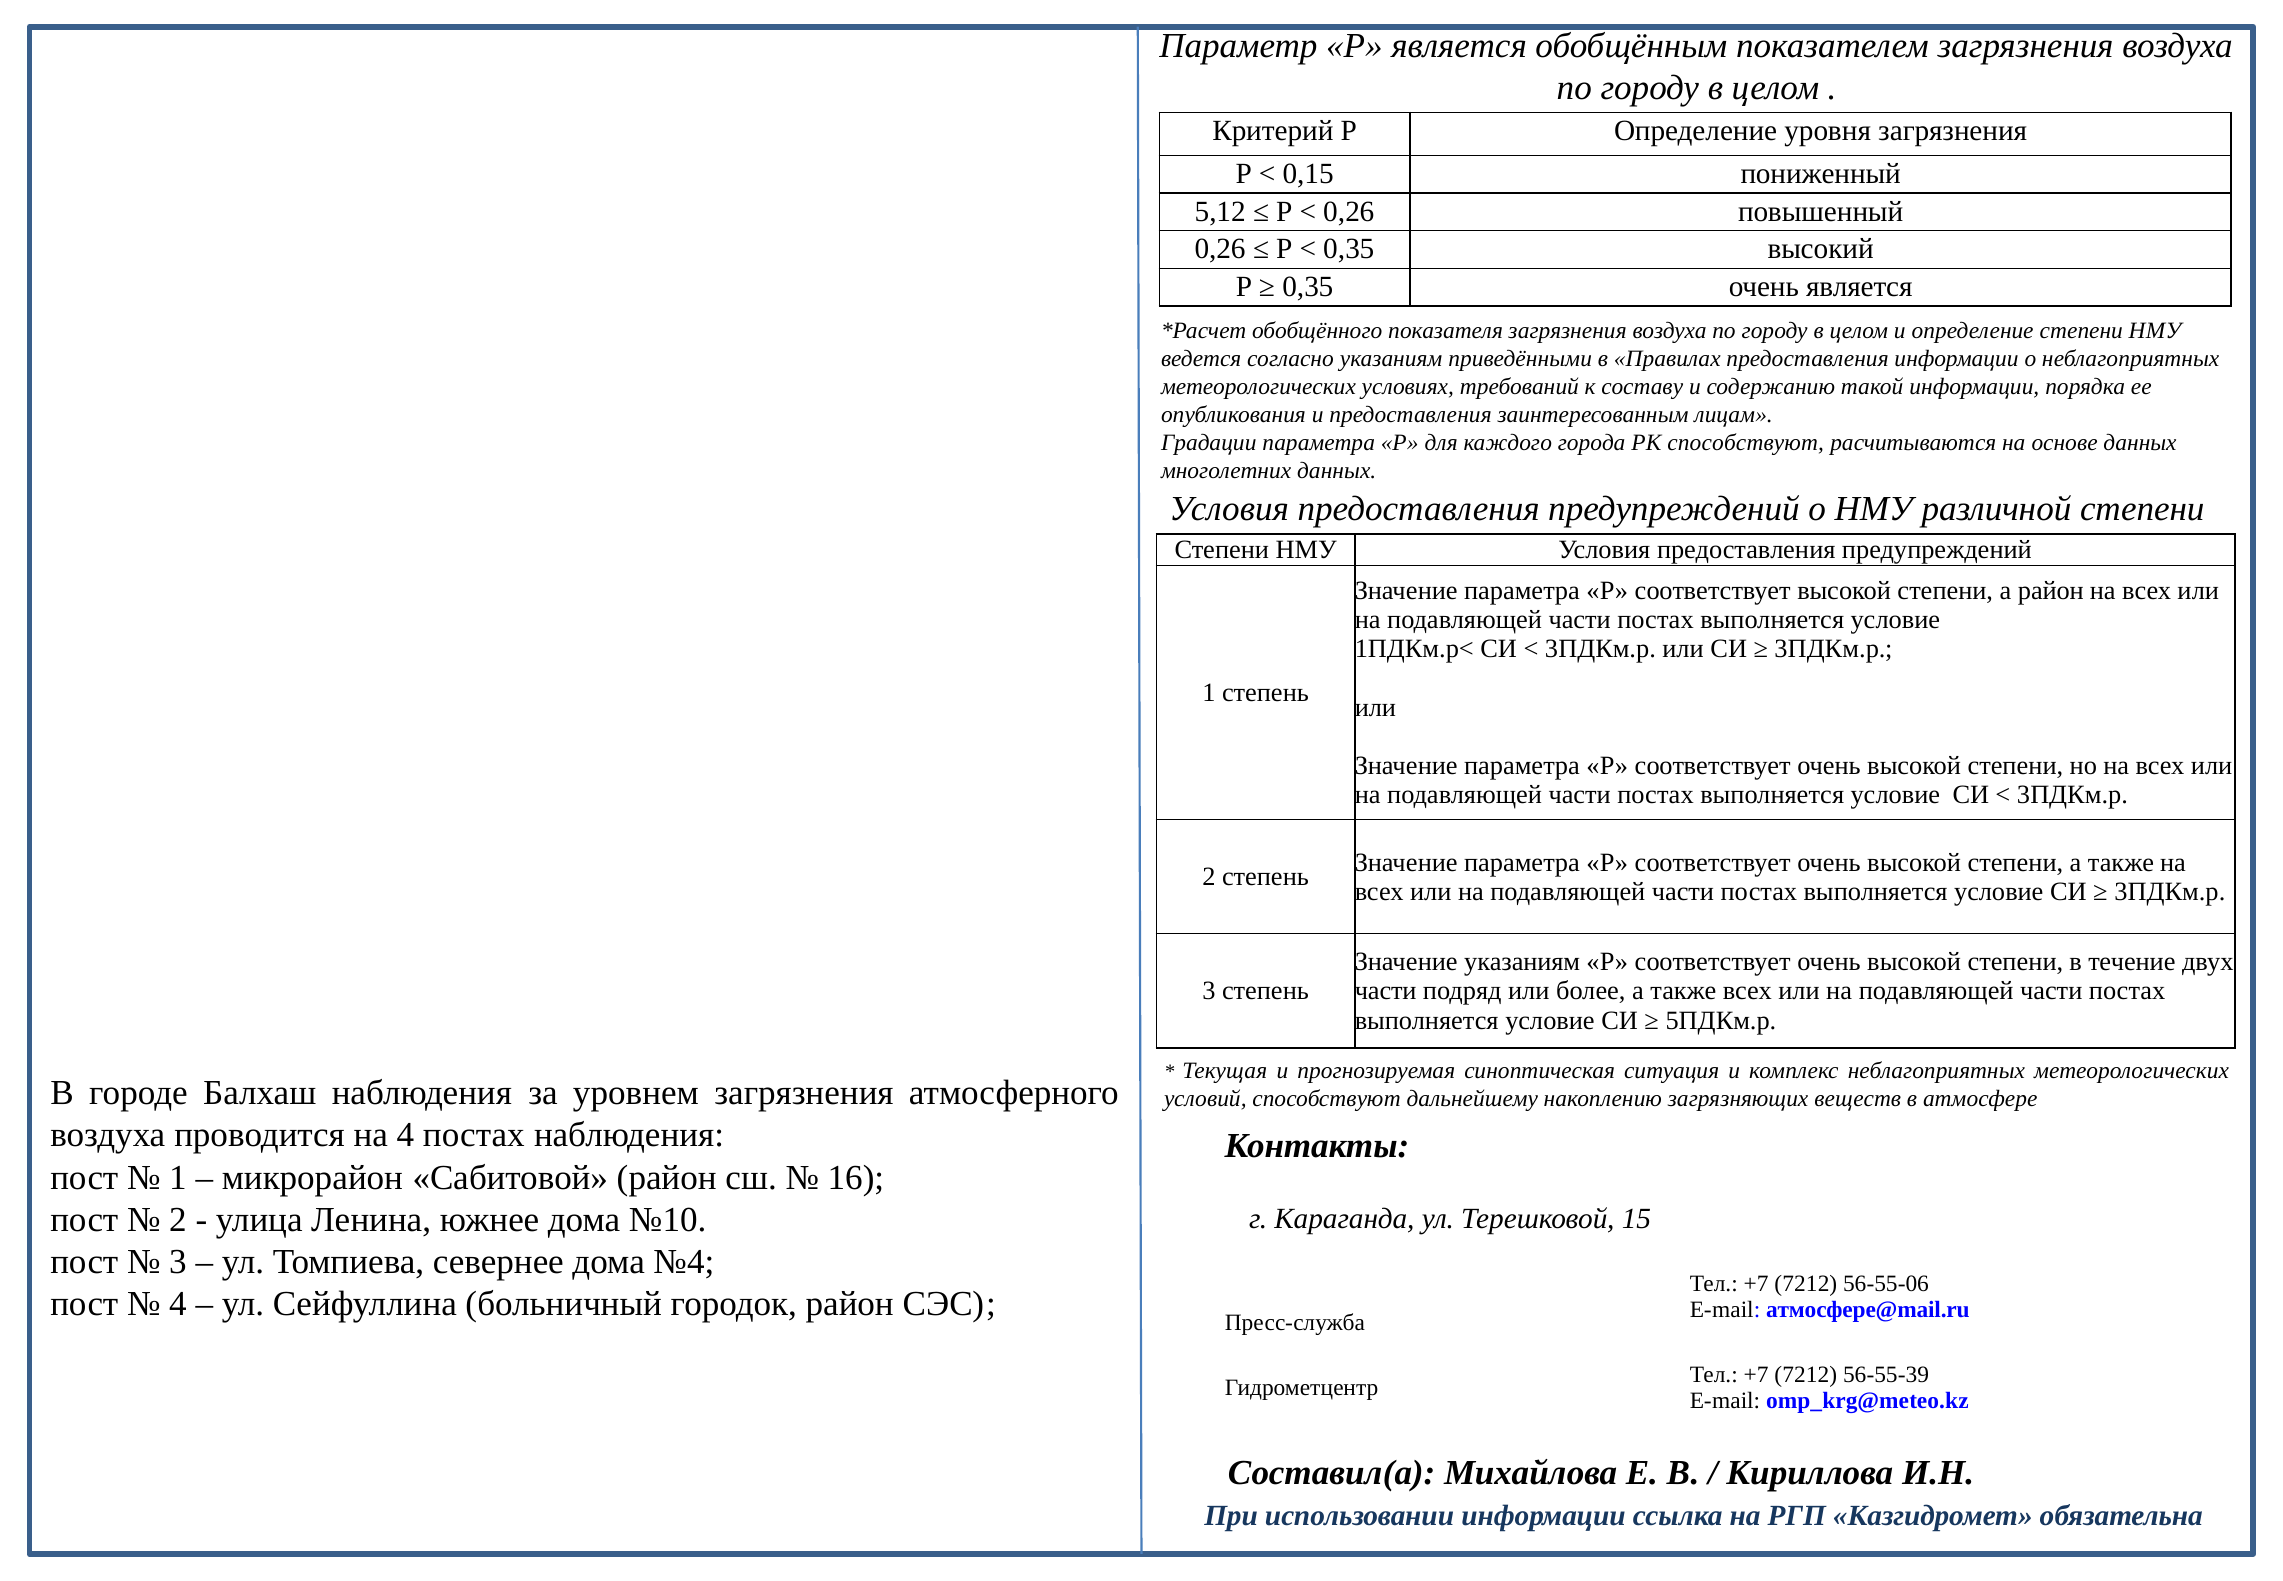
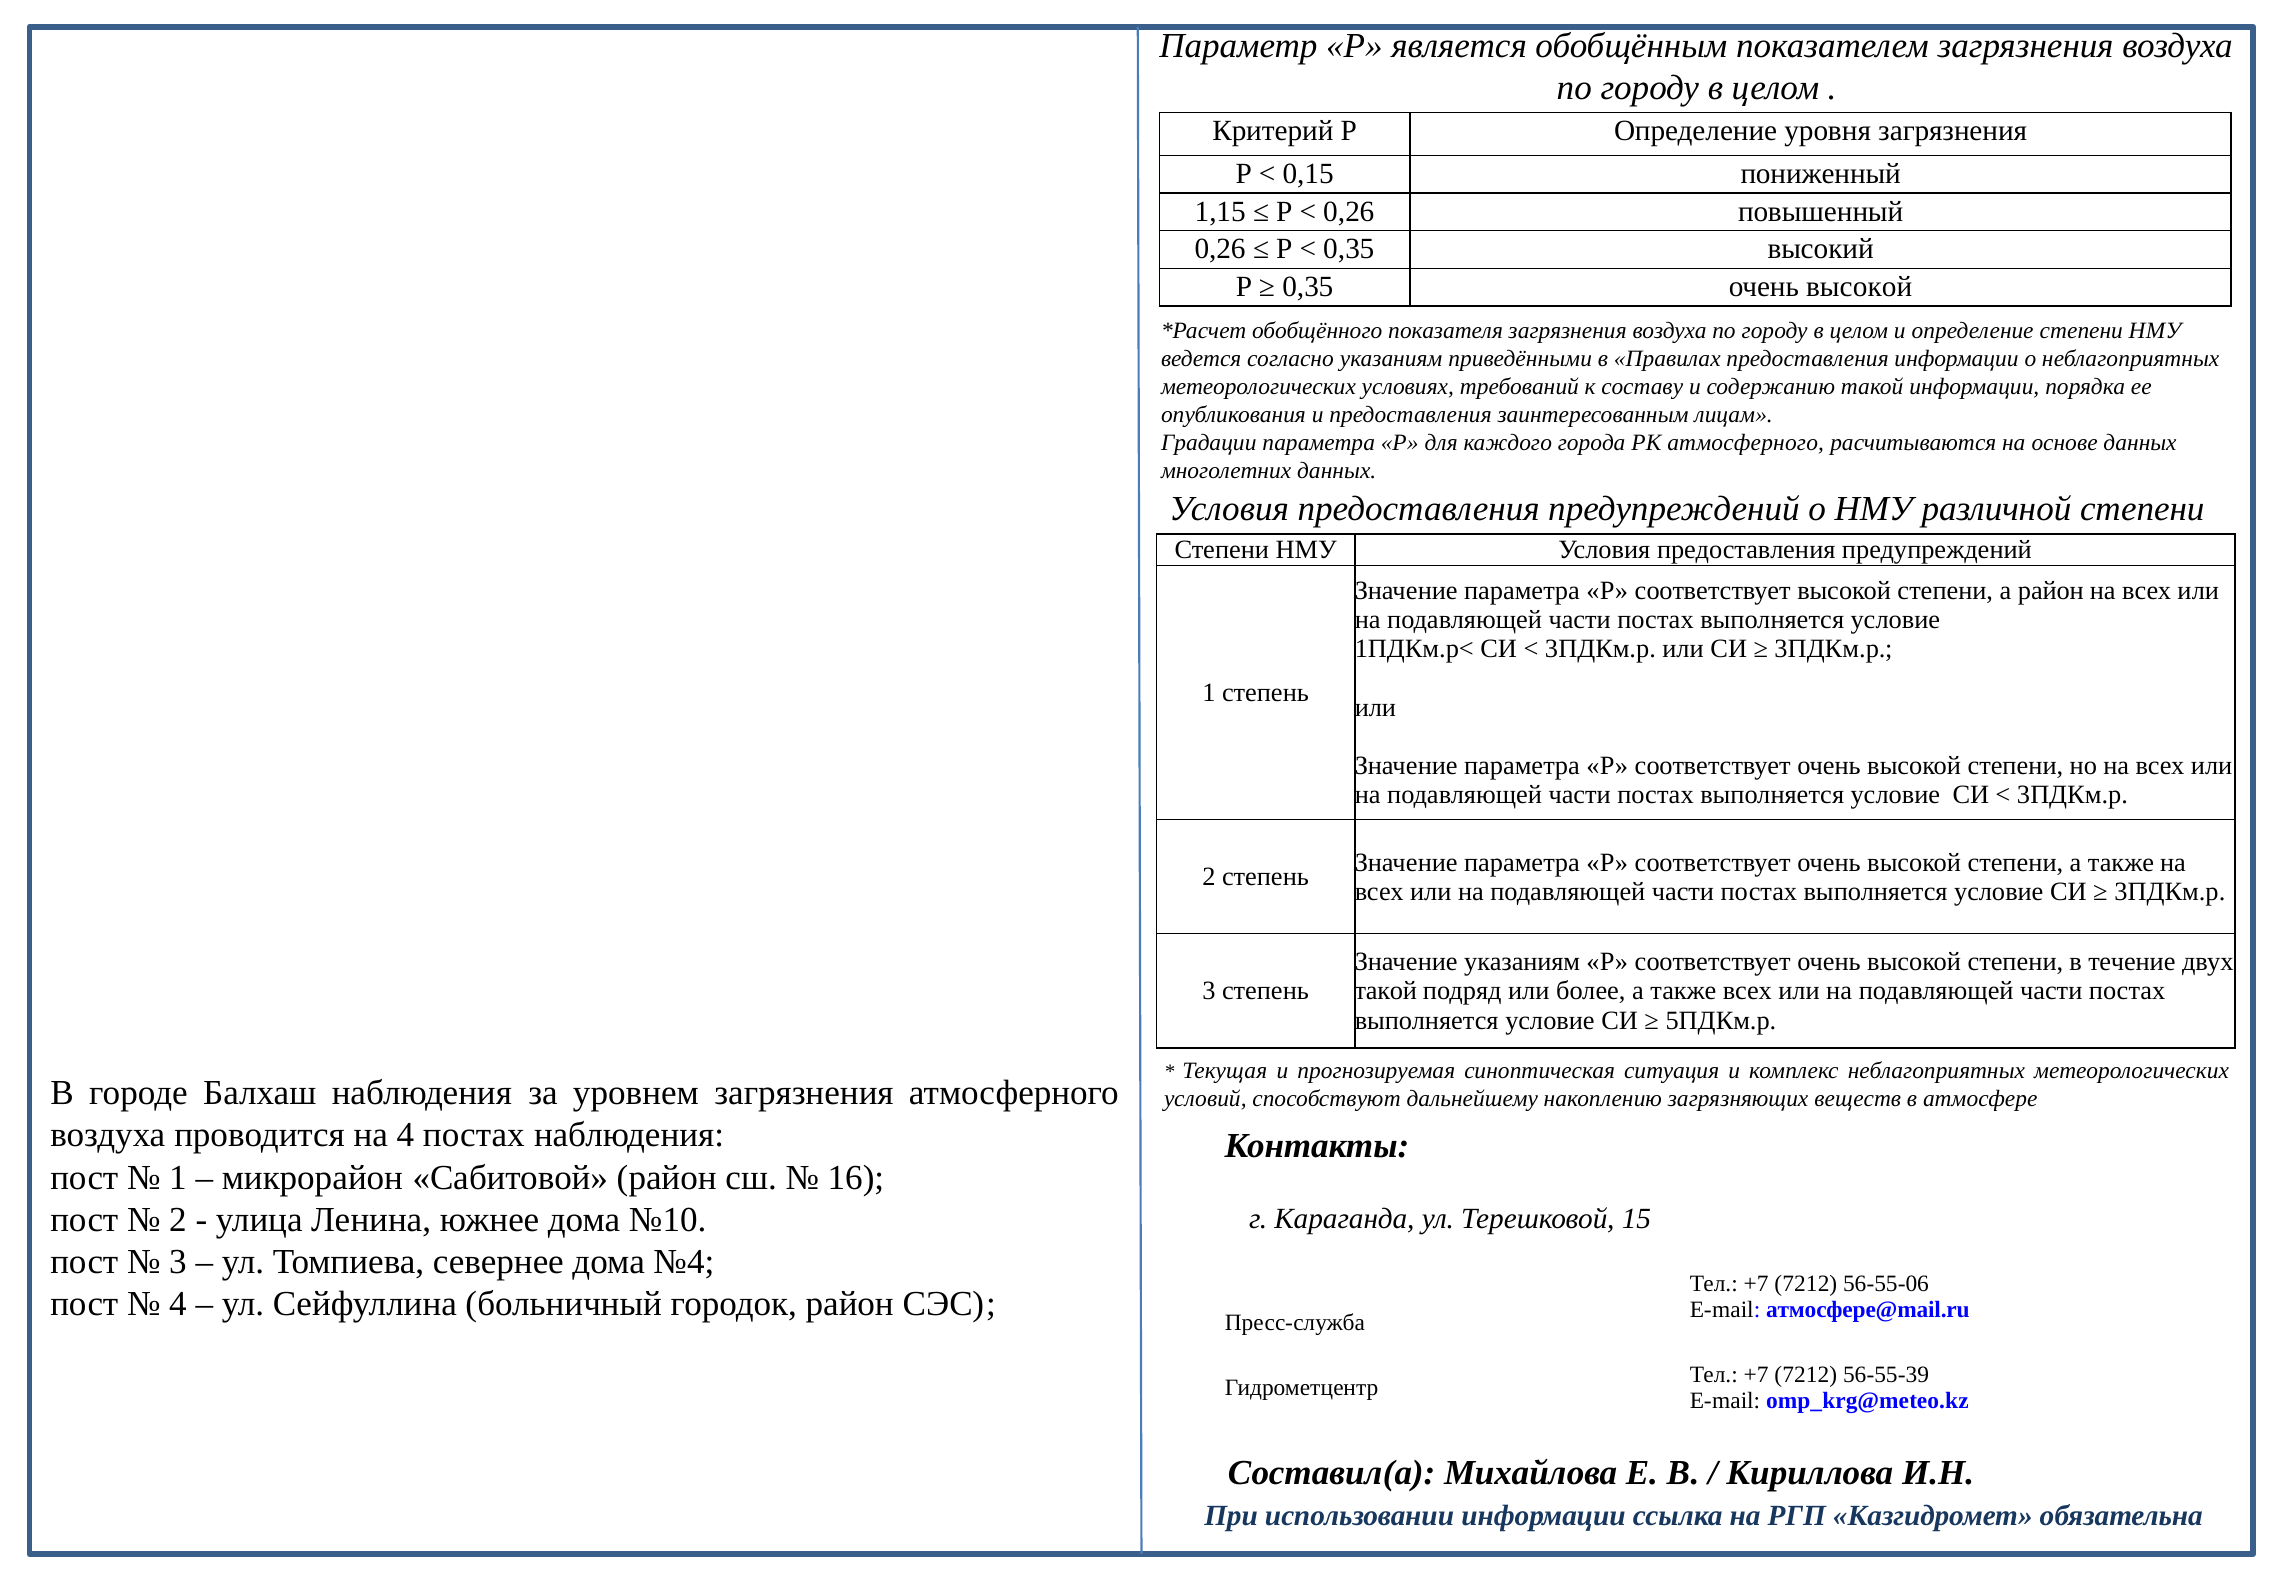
5,12: 5,12 -> 1,15 (1220, 212)
0,35 очень является: является -> высокой (1859, 287)
РК способствуют: способствуют -> атмосферного (1746, 443)
части: части -> такой (1386, 991)
